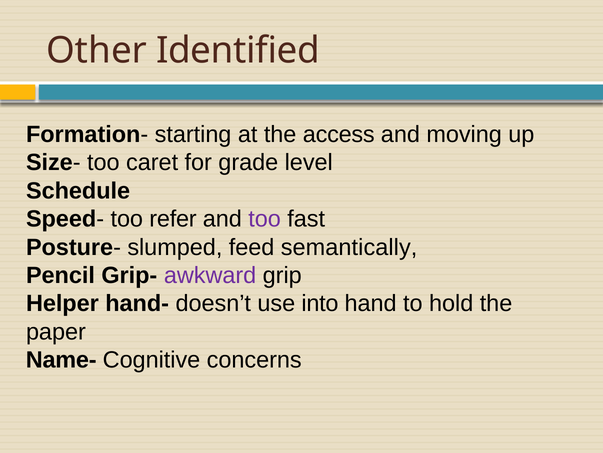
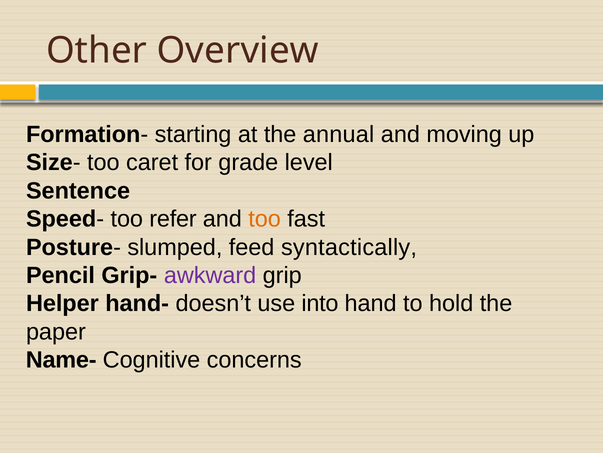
Identified: Identified -> Overview (238, 50)
access: access -> annual (339, 134)
Schedule: Schedule -> Sentence (78, 191)
too colour: purple -> orange (265, 219)
semantically: semantically -> syntactically (349, 247)
